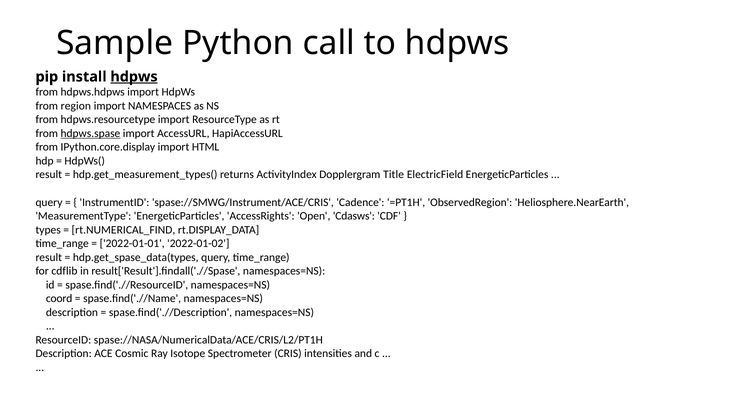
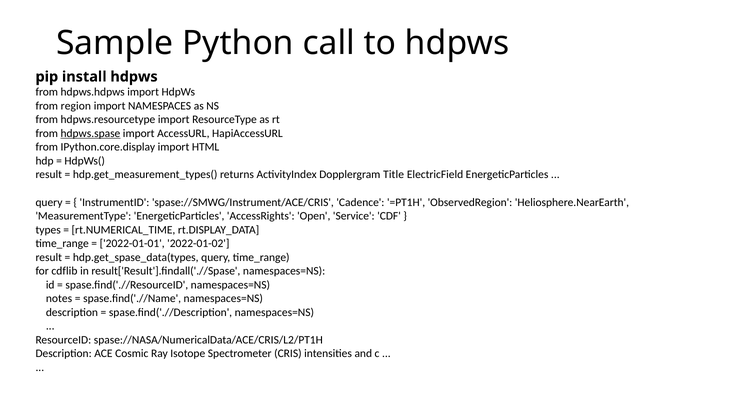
hdpws underline: present -> none (134, 77)
Cdasws: Cdasws -> Service (354, 216)
rt.NUMERICAL_FIND: rt.NUMERICAL_FIND -> rt.NUMERICAL_TIME (123, 230)
coord: coord -> notes (59, 299)
